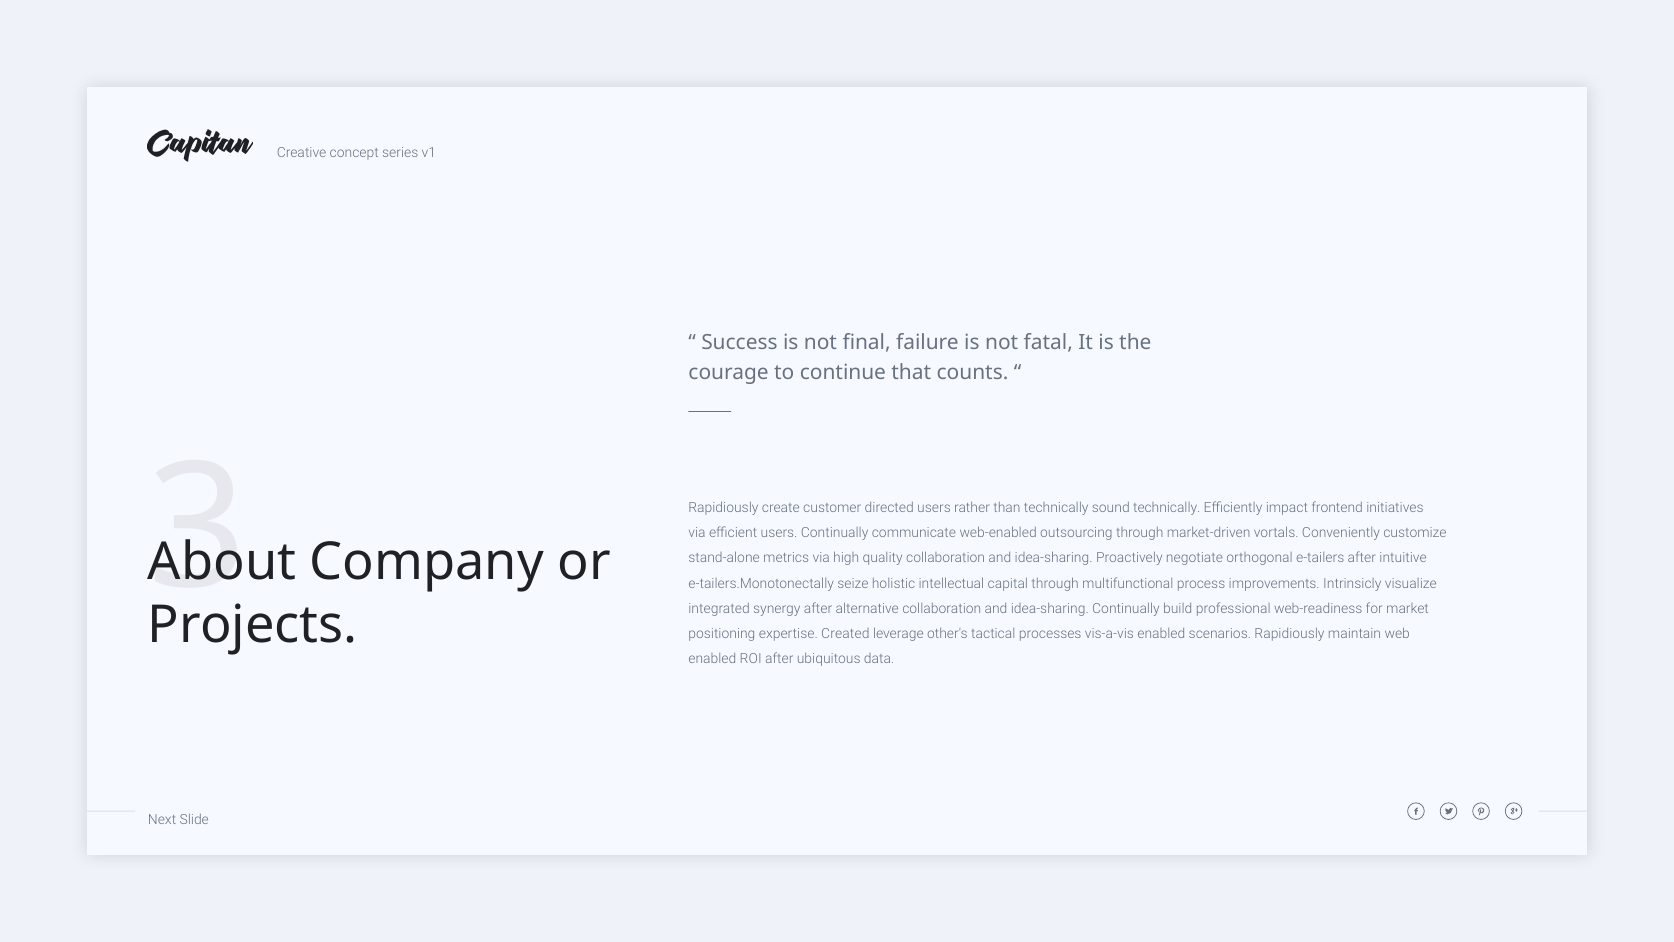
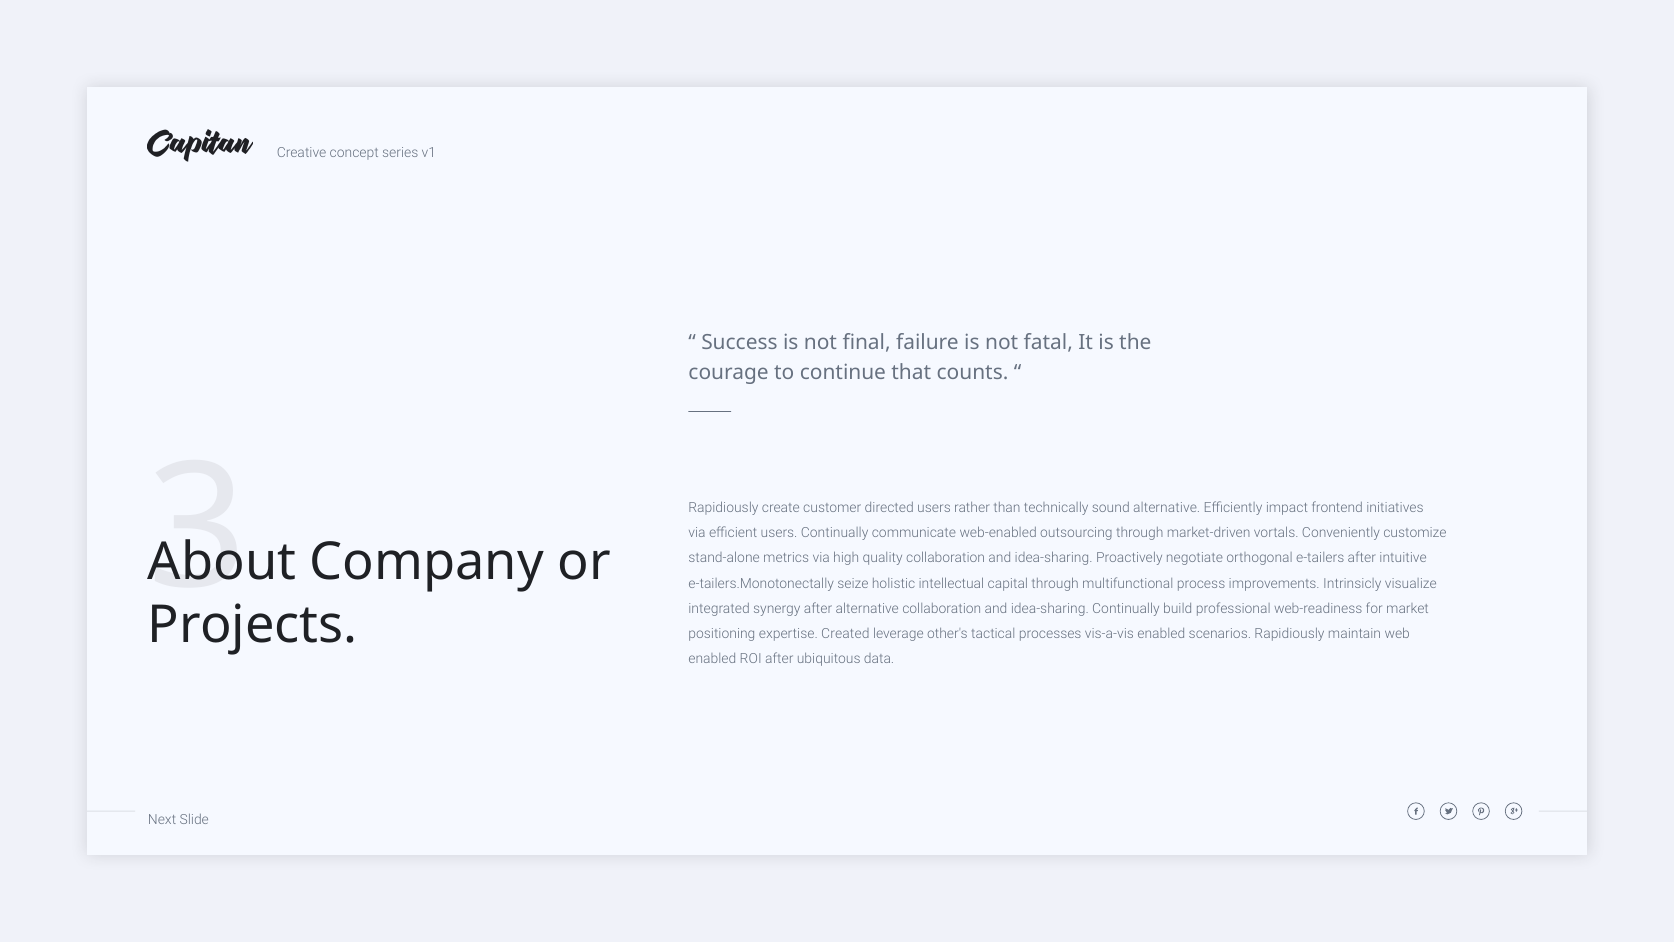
sound technically: technically -> alternative (1167, 508)
